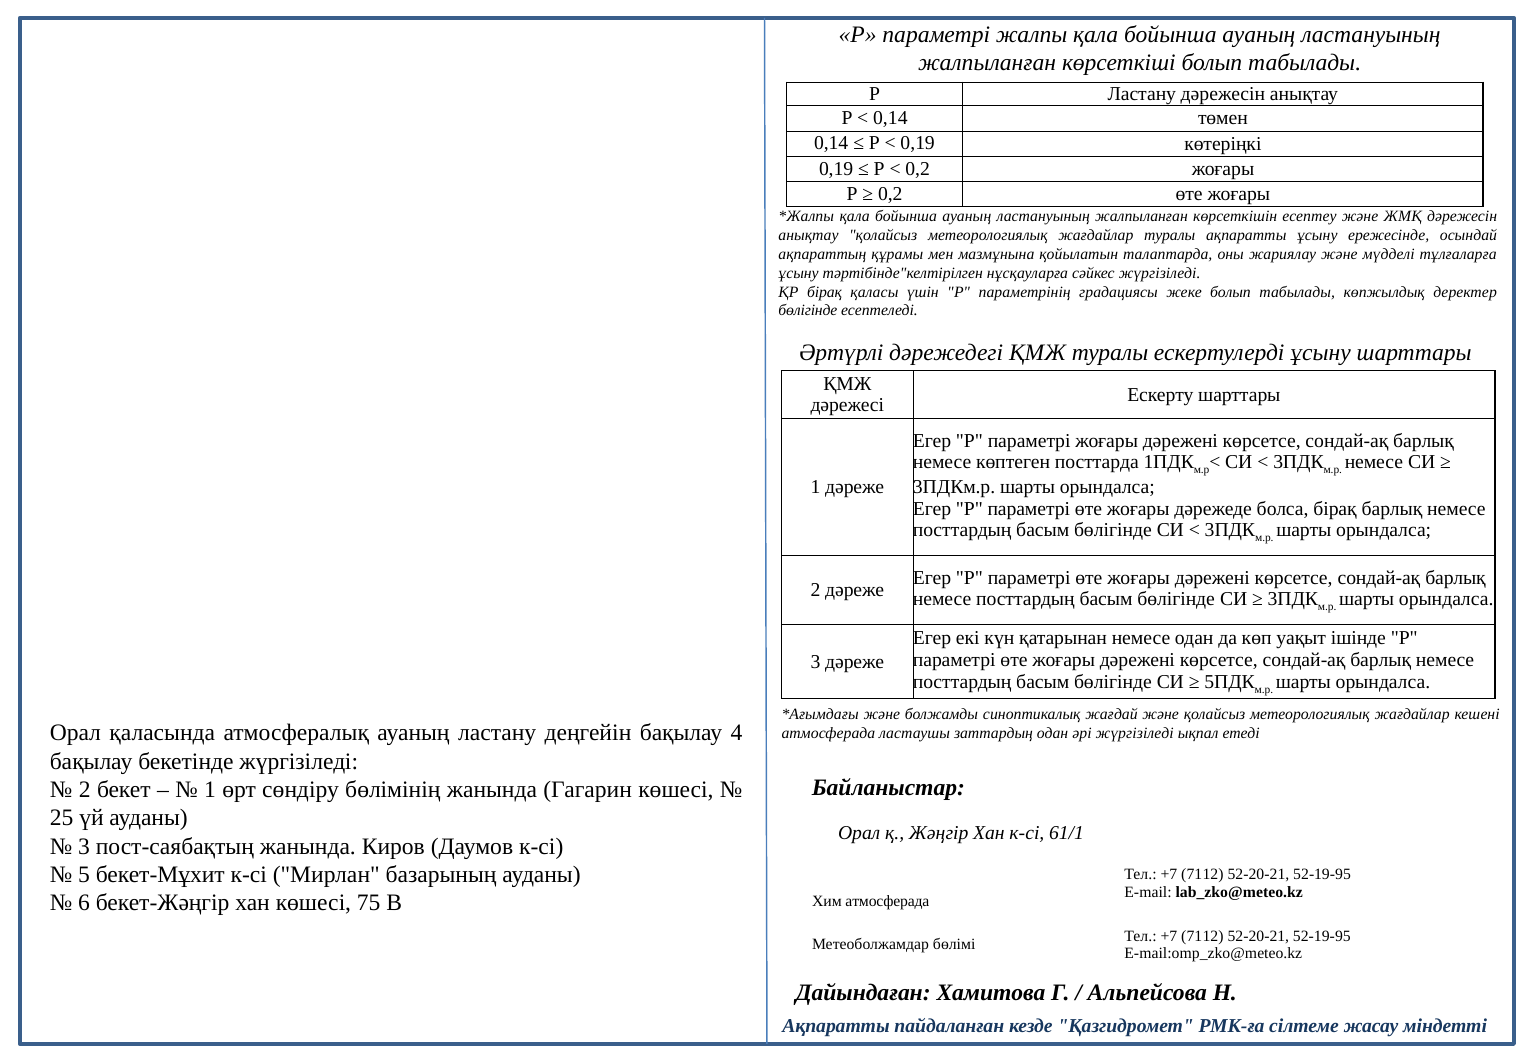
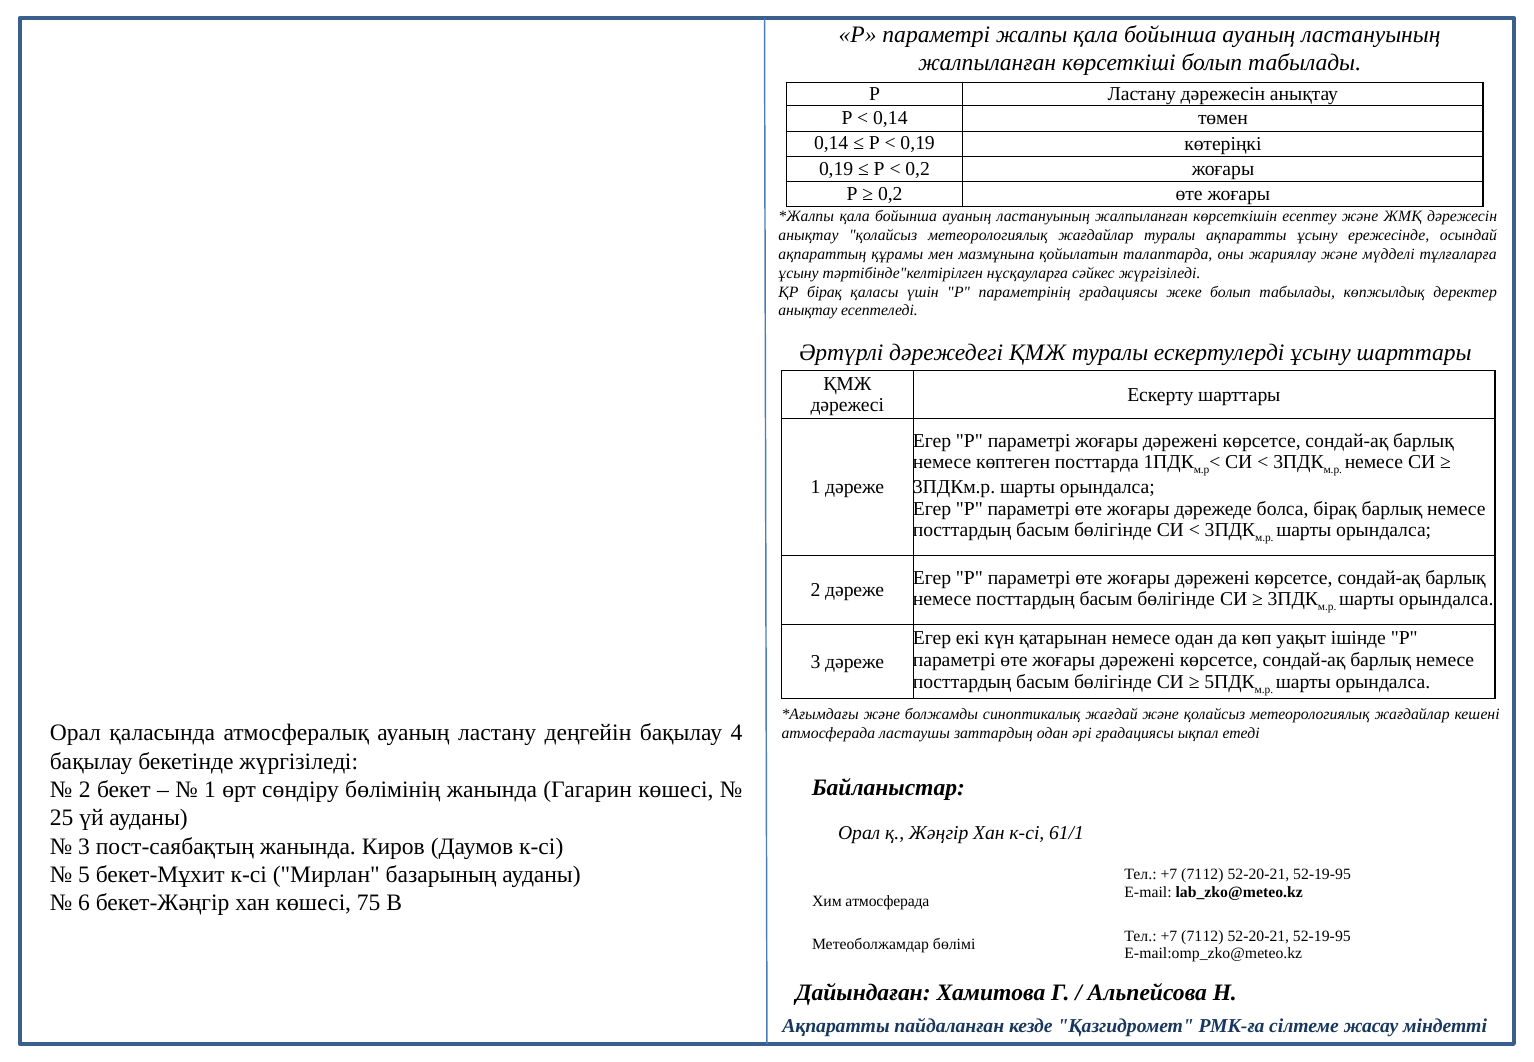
бөлігінде: бөлігінде -> анықтау (808, 311)
әрі жүргізіледі: жүргізіледі -> градациясы (1135, 733)
